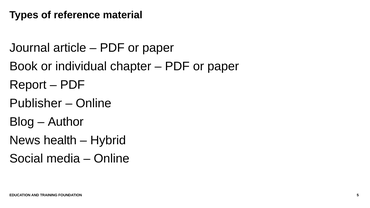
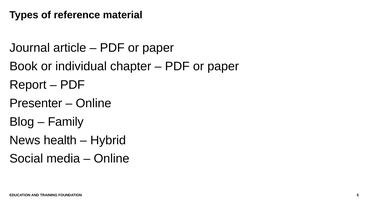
Publisher: Publisher -> Presenter (36, 103)
Author: Author -> Family (66, 122)
